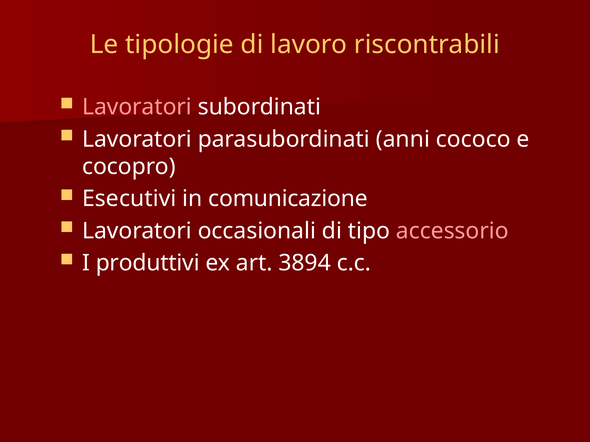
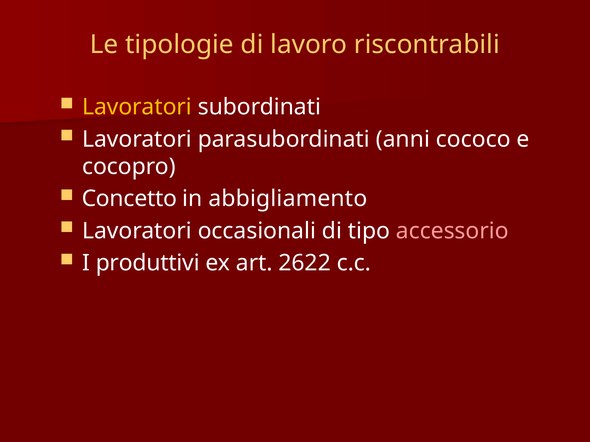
Lavoratori colour: pink -> yellow (137, 107)
Esecutivi: Esecutivi -> Concetto (129, 199)
comunicazione: comunicazione -> abbigliamento (288, 199)
3894: 3894 -> 2622 (305, 263)
